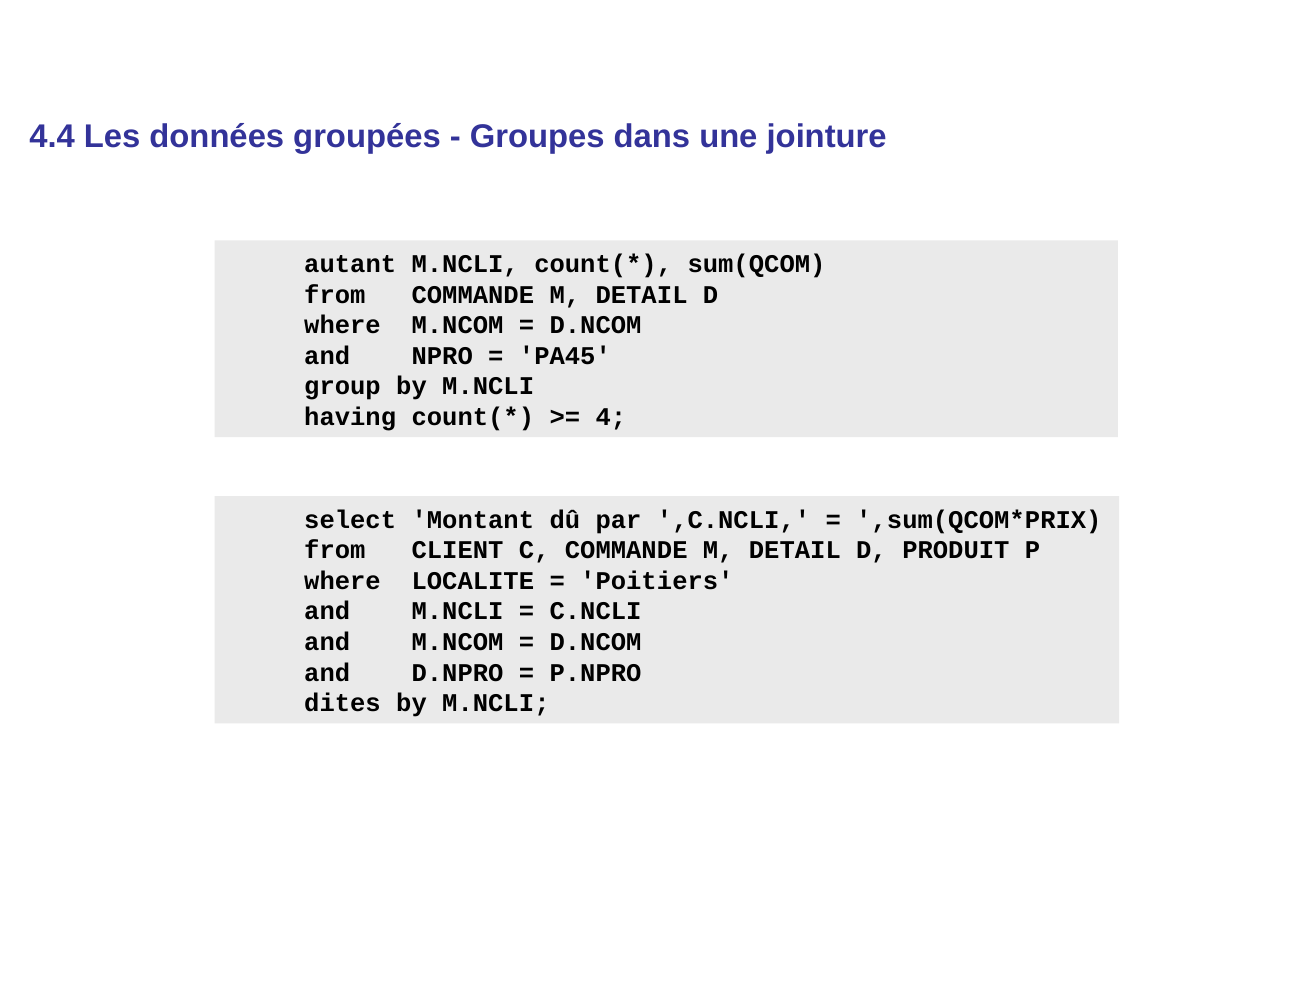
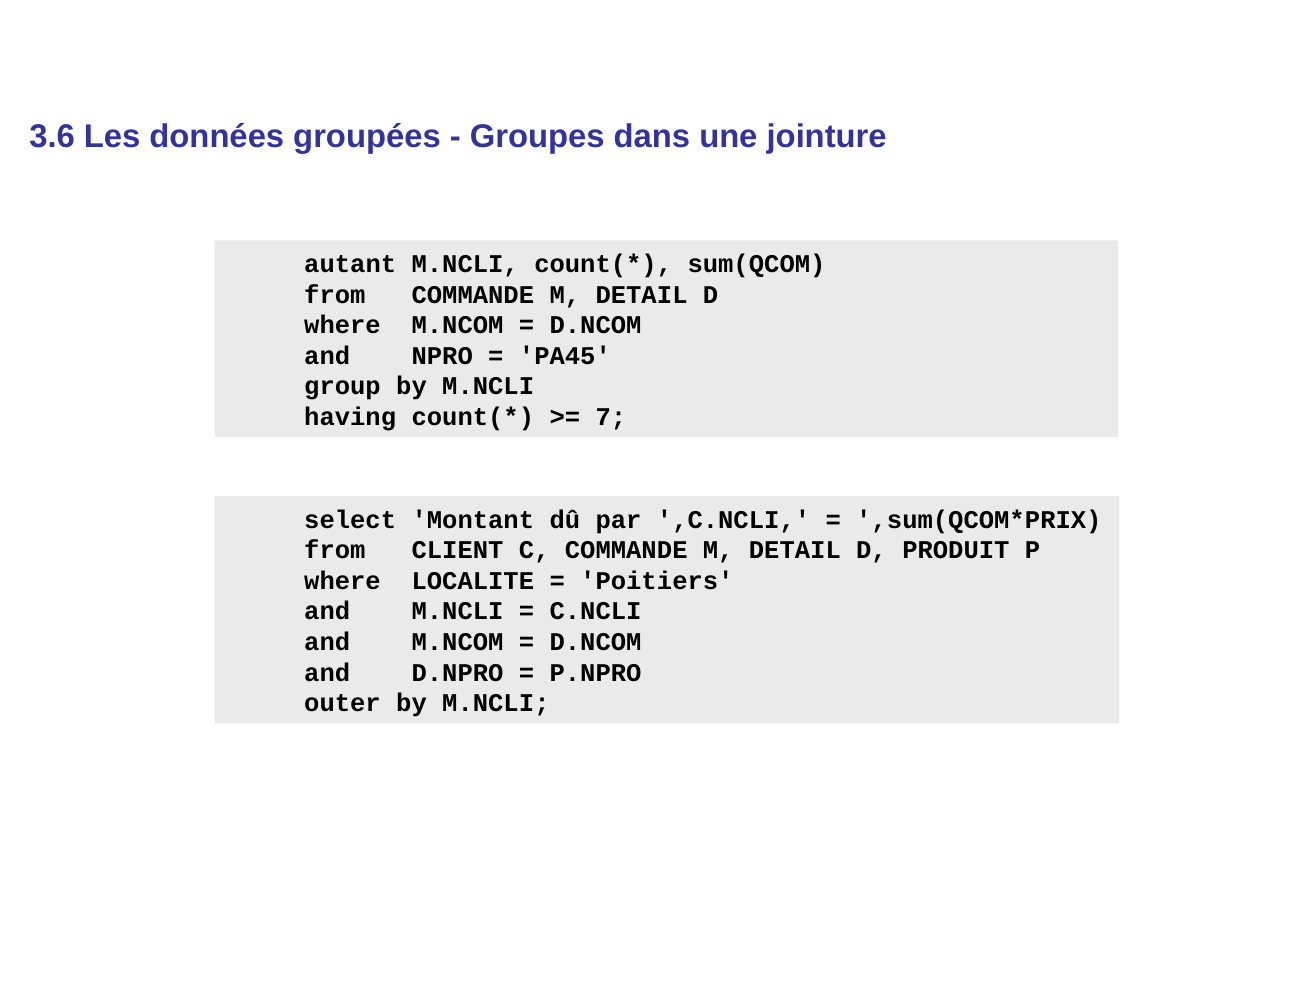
4.4: 4.4 -> 3.6 (52, 136)
4: 4 -> 7 (611, 417)
dites: dites -> outer (342, 703)
